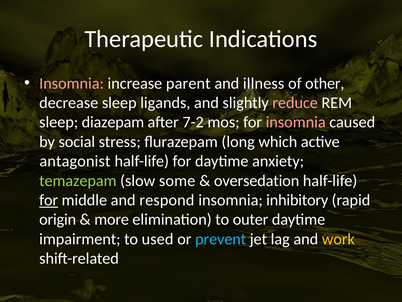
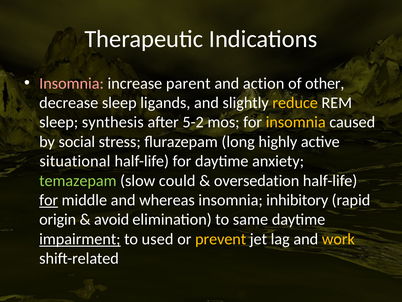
illness: illness -> action (264, 83)
reduce colour: pink -> yellow (295, 103)
diazepam: diazepam -> synthesis (113, 122)
7-2: 7-2 -> 5-2 (193, 122)
insomnia colour: pink -> yellow (296, 122)
which: which -> highly (278, 142)
antagonist: antagonist -> situational (75, 161)
some: some -> could (177, 180)
respond: respond -> whereas (167, 200)
more: more -> avoid (112, 219)
outer: outer -> same (250, 219)
impairment underline: none -> present (80, 239)
prevent colour: light blue -> yellow (221, 239)
